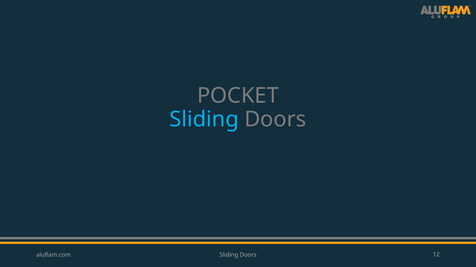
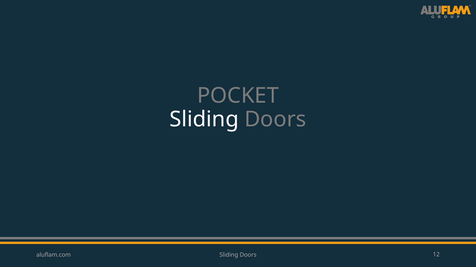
Sliding colour: light blue -> white (204, 120)
